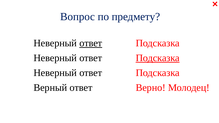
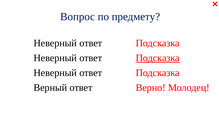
ответ underline: present -> none (91, 43)
